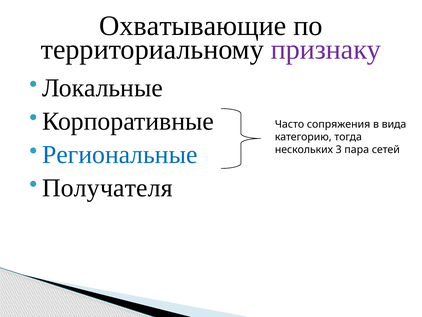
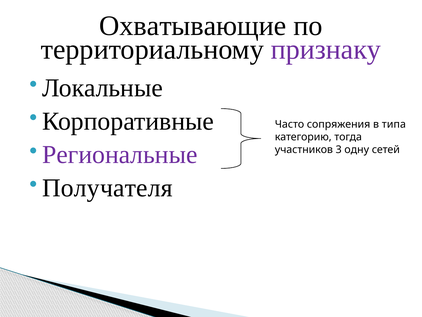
вида: вида -> типа (394, 124)
Региональные colour: blue -> purple (120, 154)
нескольких: нескольких -> участников (304, 150)
пара: пара -> одну (357, 150)
